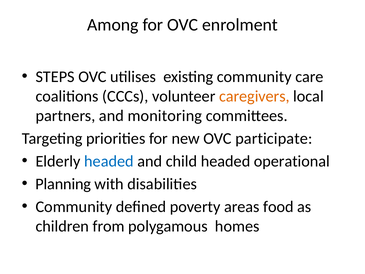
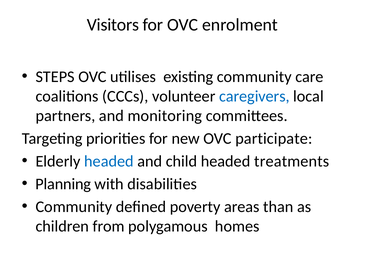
Among: Among -> Visitors (113, 25)
caregivers colour: orange -> blue (254, 96)
operational: operational -> treatments (292, 161)
food: food -> than (278, 206)
